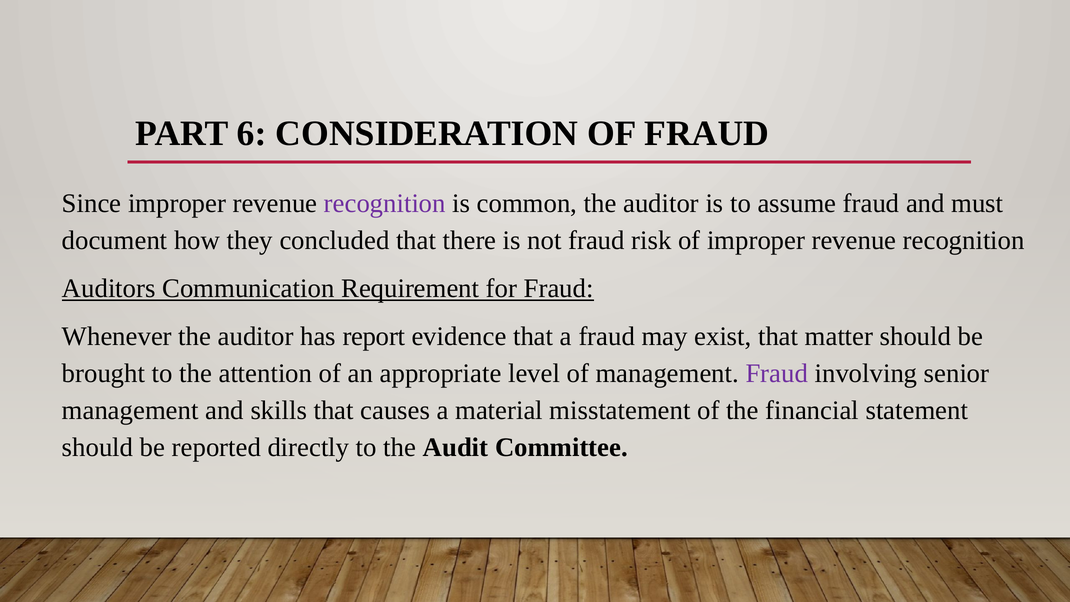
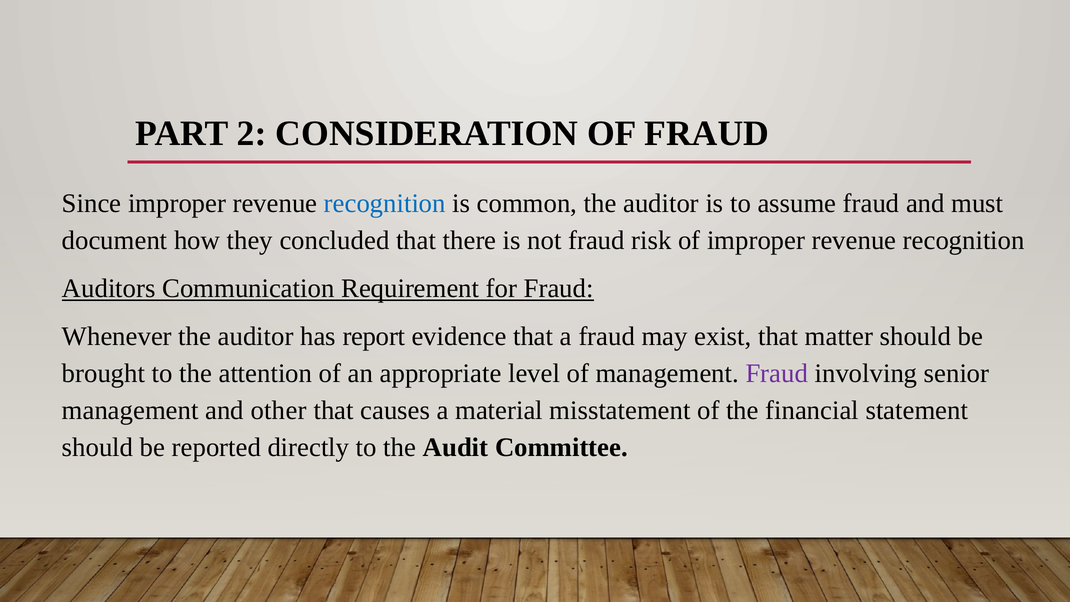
6: 6 -> 2 (252, 133)
recognition colour: purple -> blue (385, 204)
skills: skills -> other (279, 410)
